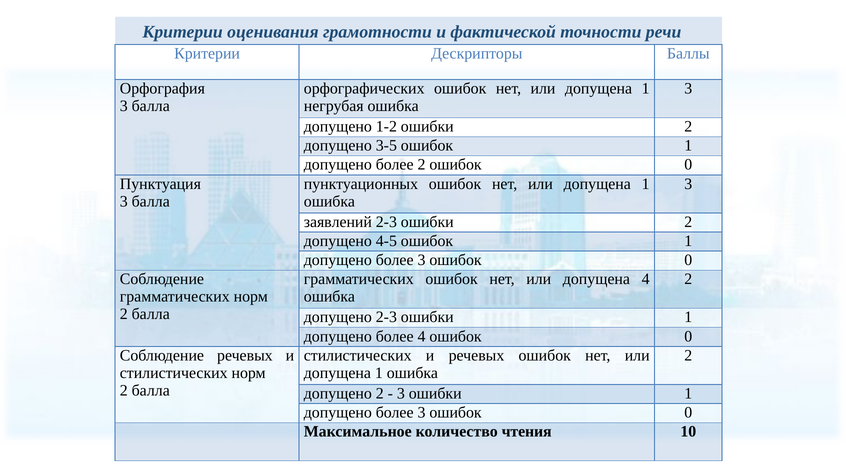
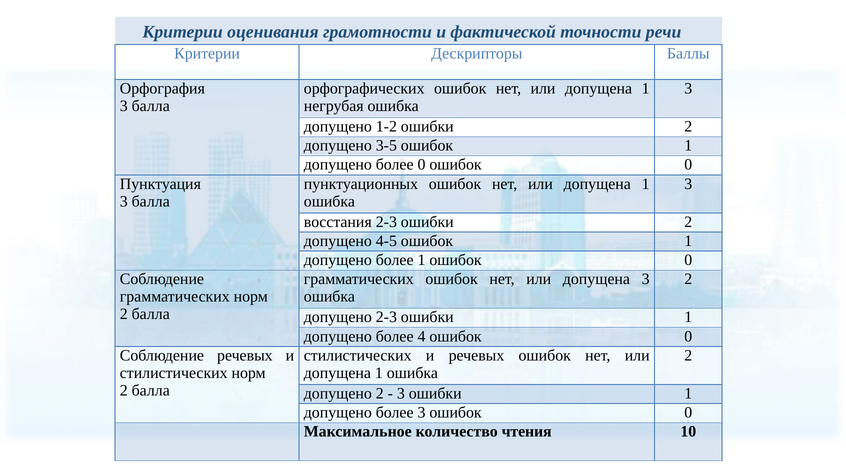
более 2: 2 -> 0 (422, 165)
заявлений: заявлений -> восстания (338, 222)
3: 3 -> 1 (422, 260)
допущена 4: 4 -> 3 (646, 279)
